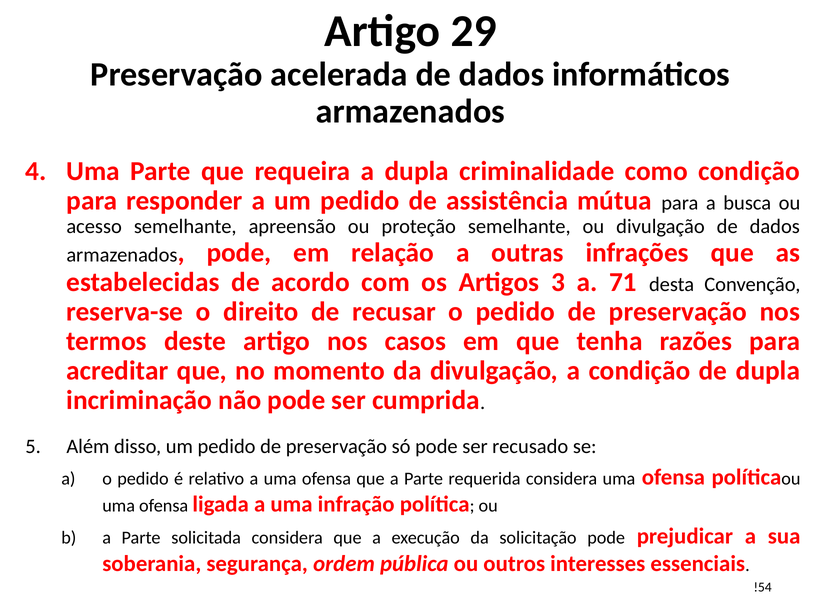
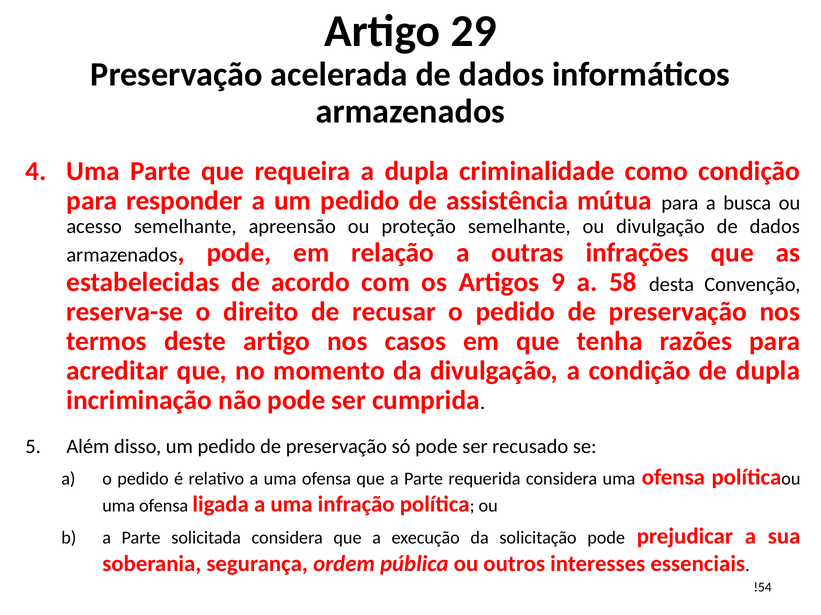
3: 3 -> 9 (558, 282)
71: 71 -> 58 (623, 282)
